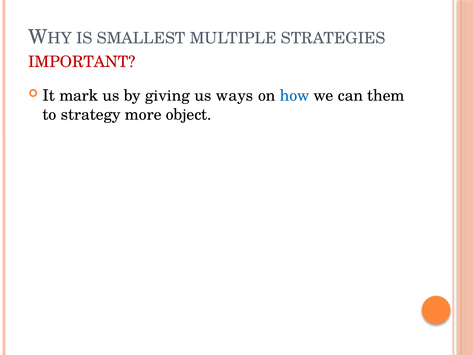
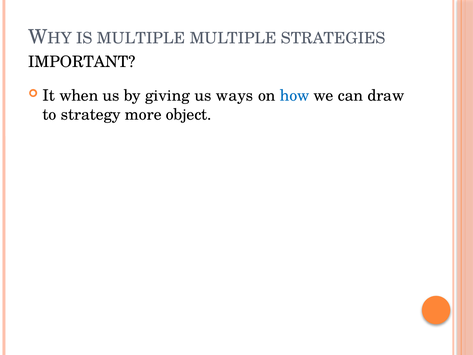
IS SMALLEST: SMALLEST -> MULTIPLE (141, 38)
IMPORTANT colour: red -> black (82, 62)
mark: mark -> when (79, 96)
them: them -> draw (386, 96)
